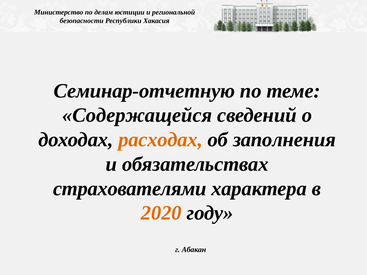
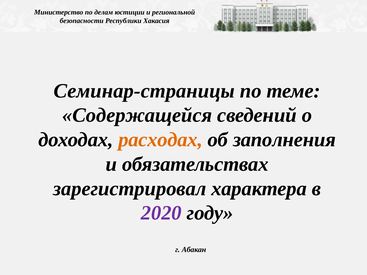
Семинар-отчетную: Семинар-отчетную -> Семинар-страницы (144, 91)
страхователями: страхователями -> зарегистрировал (130, 189)
2020 colour: orange -> purple (161, 213)
